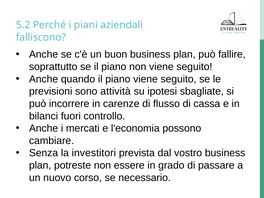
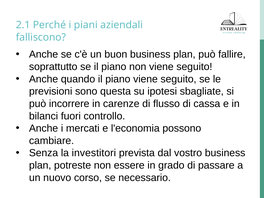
5.2: 5.2 -> 2.1 (23, 25)
attività: attività -> questa (116, 91)
